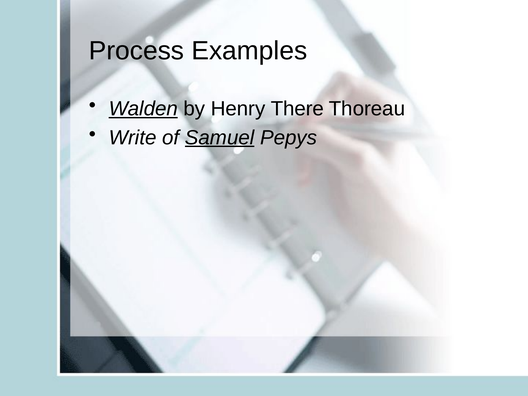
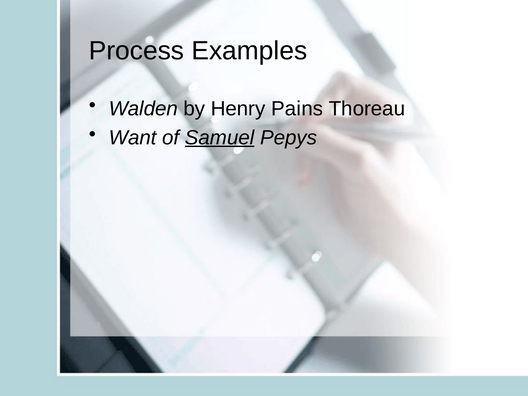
Walden underline: present -> none (143, 109)
There: There -> Pains (297, 109)
Write: Write -> Want (133, 138)
